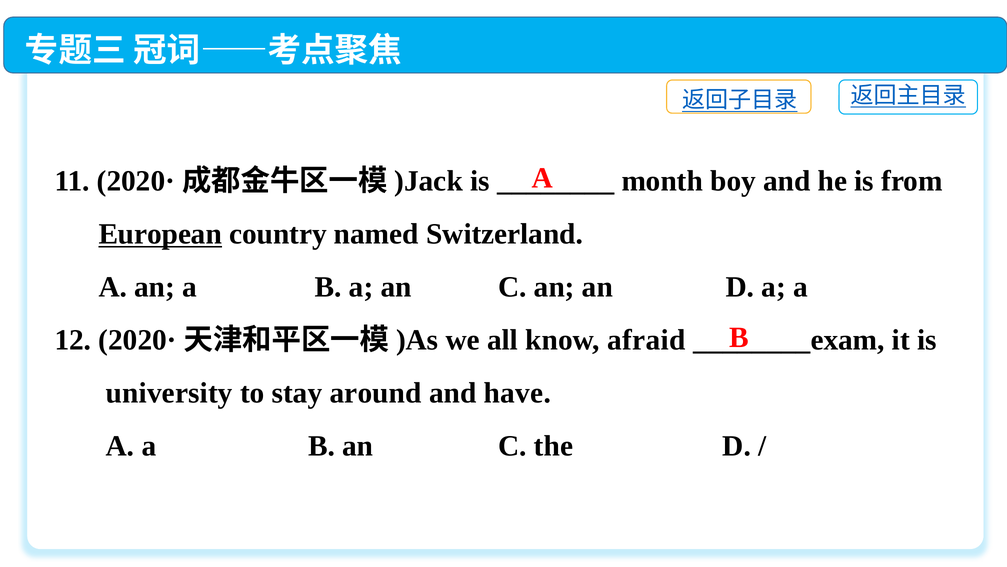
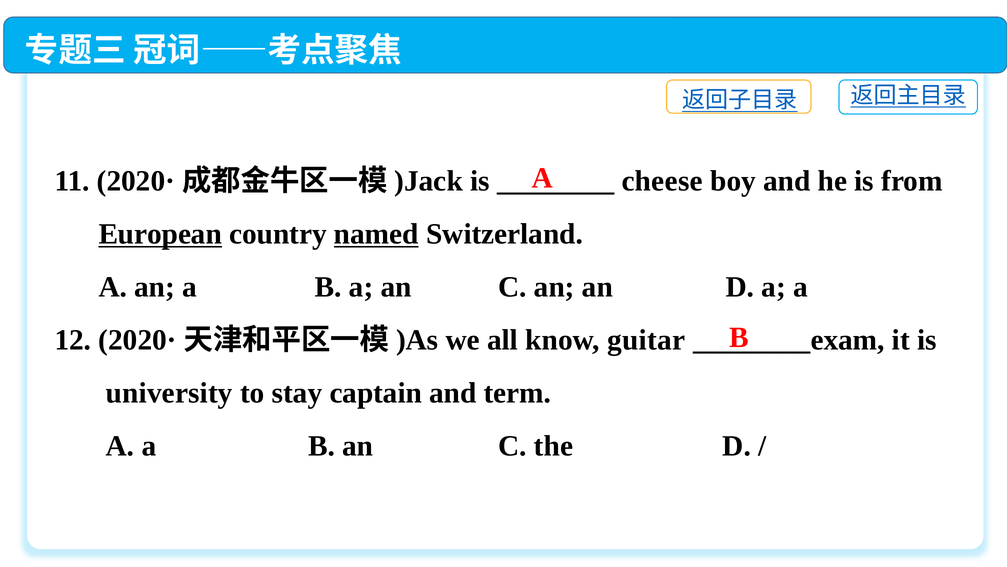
month: month -> cheese (662, 181)
named underline: none -> present (376, 234)
afraid: afraid -> guitar (646, 340)
around: around -> captain (376, 393)
have: have -> term (517, 393)
